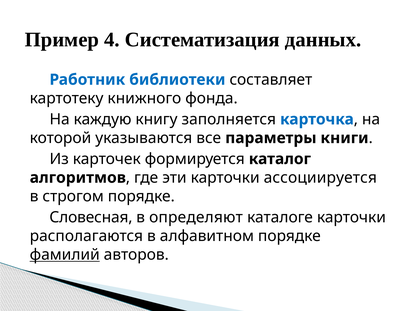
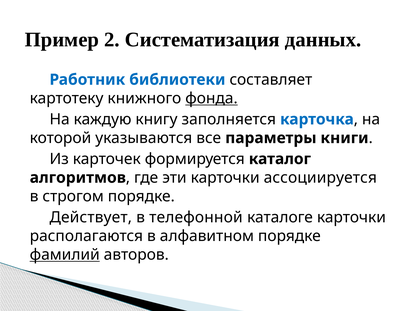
4: 4 -> 2 (112, 40)
фонда underline: none -> present (211, 98)
Словесная: Словесная -> Действует (91, 217)
определяют: определяют -> телефонной (196, 217)
